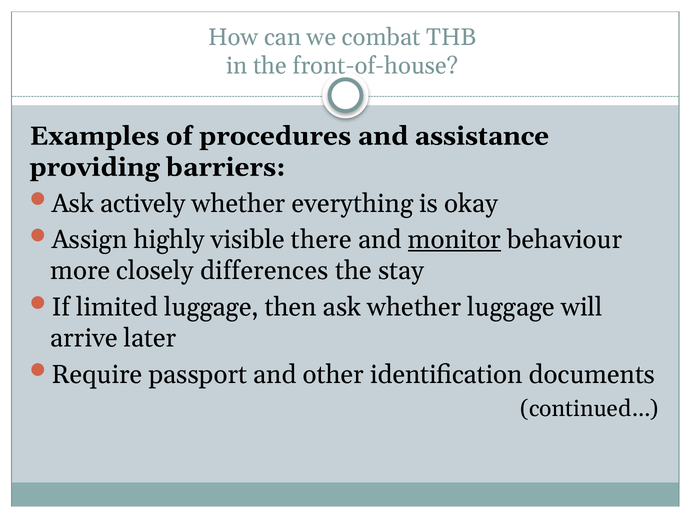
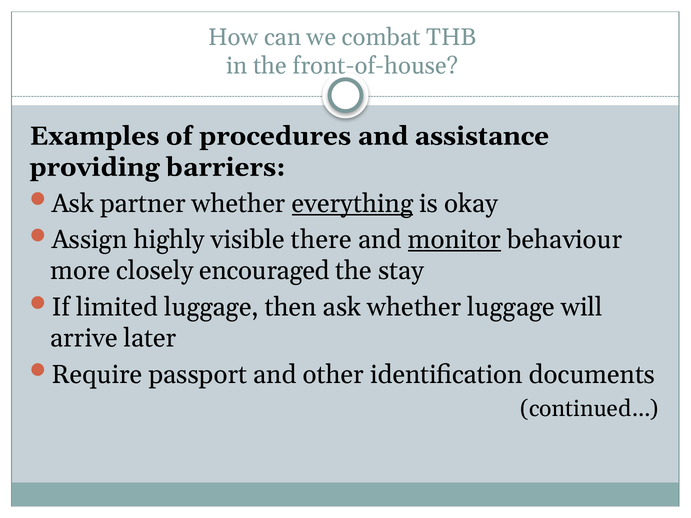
actively: actively -> partner (143, 204)
everything underline: none -> present (353, 204)
differences: differences -> encouraged (265, 271)
